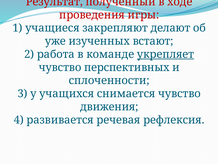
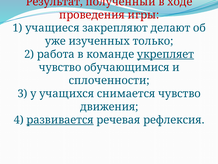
встают: встают -> только (153, 41)
перспективных: перспективных -> обучающимися (127, 67)
развивается underline: none -> present (60, 120)
